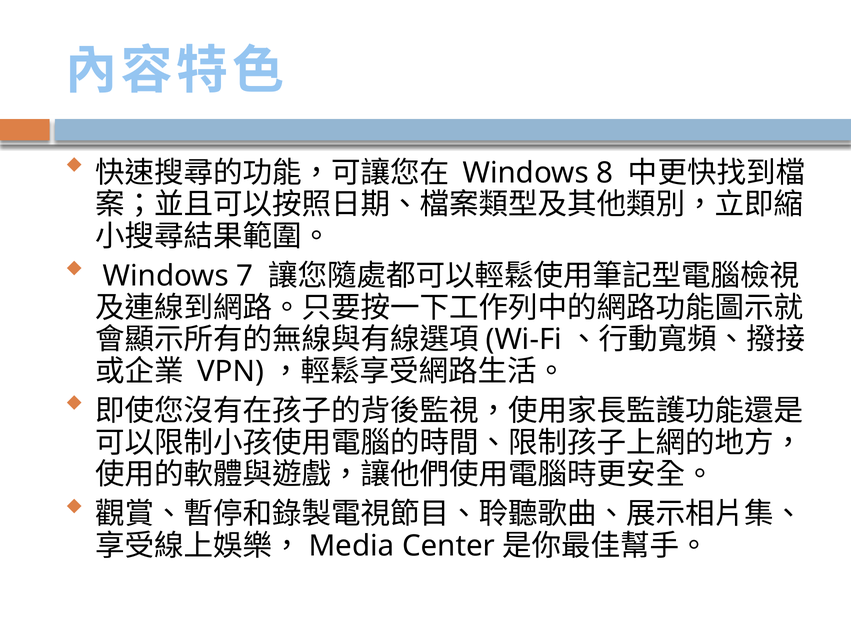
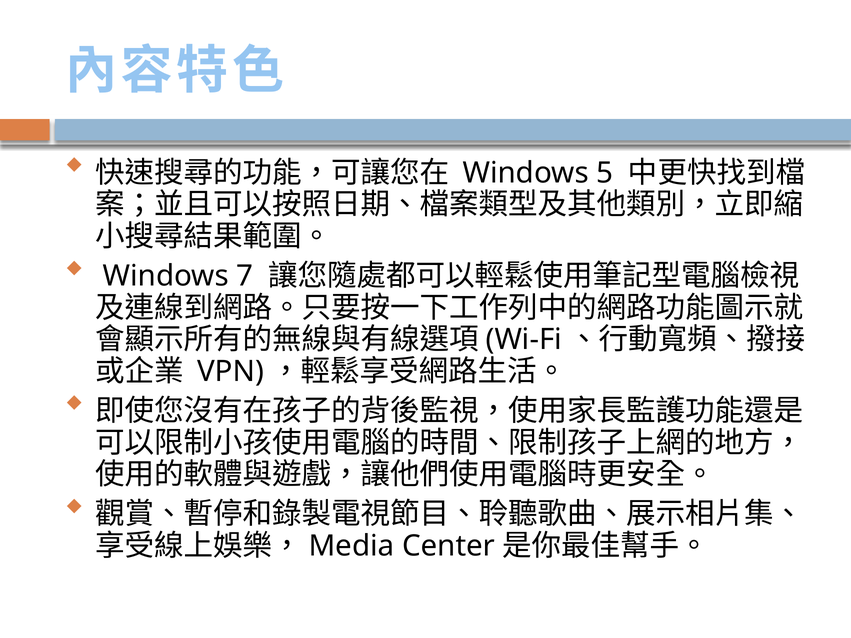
8: 8 -> 5 (605, 173)
